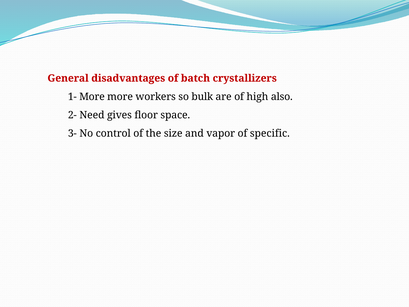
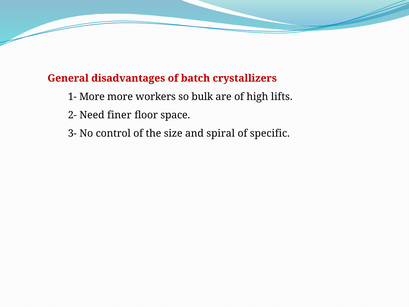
also: also -> lifts (282, 97)
gives: gives -> finer (119, 115)
vapor: vapor -> spiral (221, 133)
